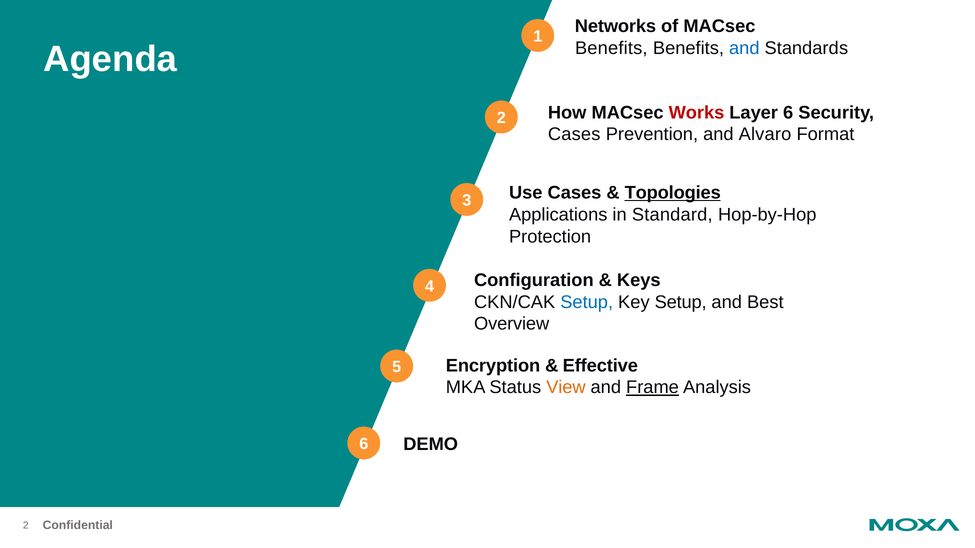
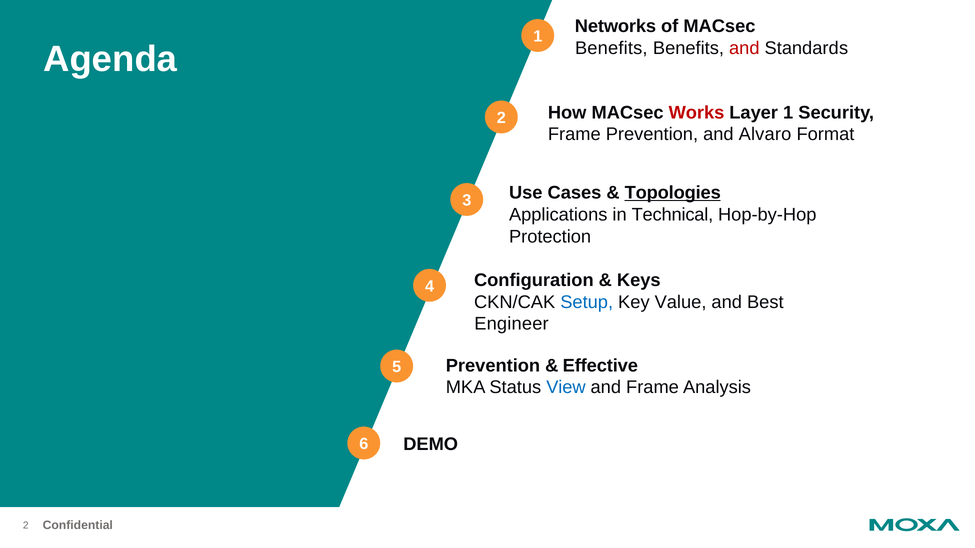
and colour: blue -> red (744, 48)
Layer 6: 6 -> 1 (788, 113)
Cases: Cases -> Frame (574, 135)
Standard: Standard -> Technical (672, 215)
Key Setup: Setup -> Value (681, 302)
Overview: Overview -> Engineer (511, 324)
Encryption: Encryption -> Prevention (493, 366)
View colour: orange -> blue (566, 388)
Frame underline: present -> none (653, 388)
